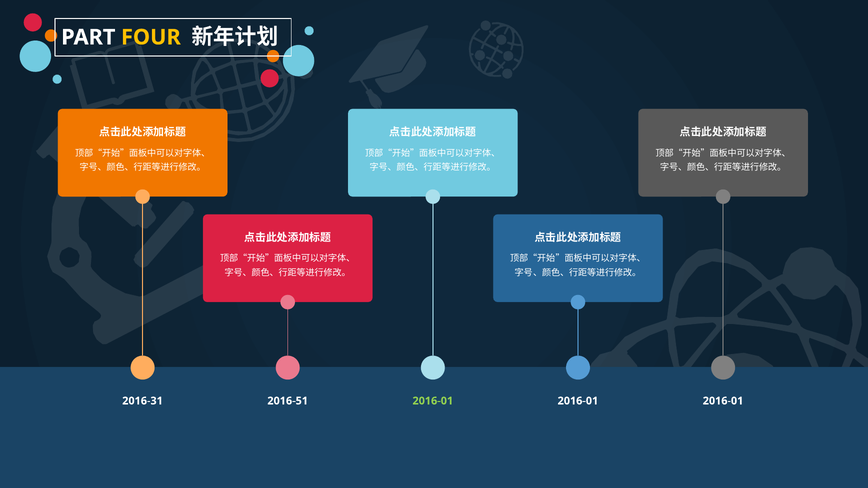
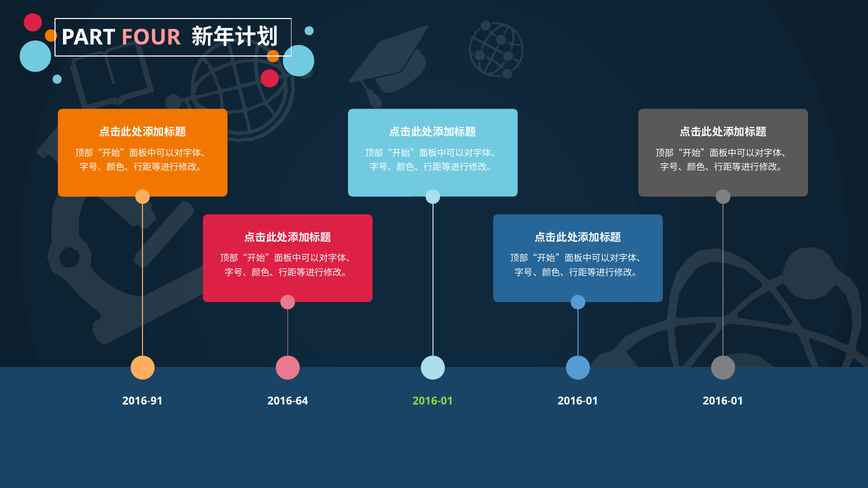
FOUR colour: yellow -> pink (151, 37)
2016-31: 2016-31 -> 2016-91 (143, 401)
2016-51: 2016-51 -> 2016-64 (288, 401)
